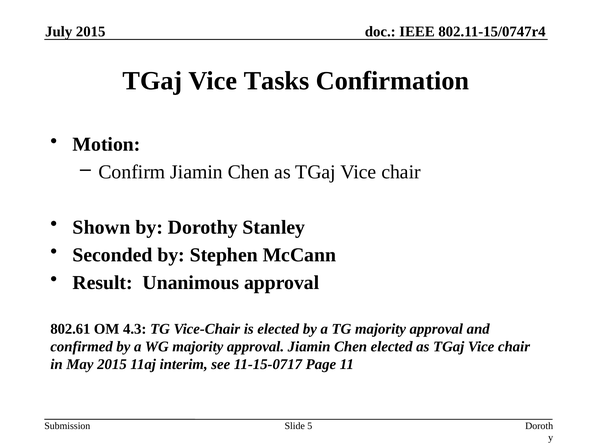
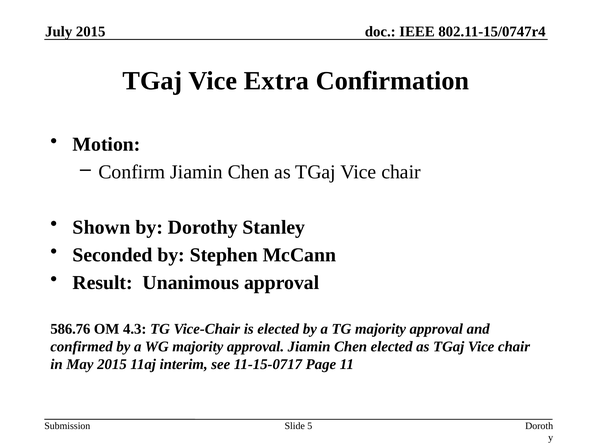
Tasks: Tasks -> Extra (276, 81)
802.61: 802.61 -> 586.76 (70, 329)
